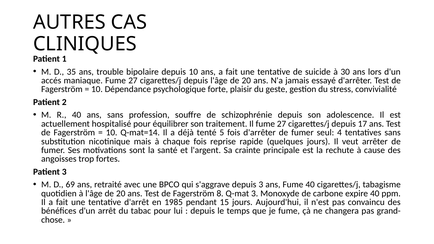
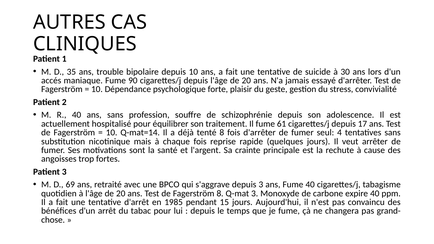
maniaque Fume 27: 27 -> 90 (133, 81)
Il fume 27: 27 -> 61 (282, 124)
tenté 5: 5 -> 8 (222, 133)
